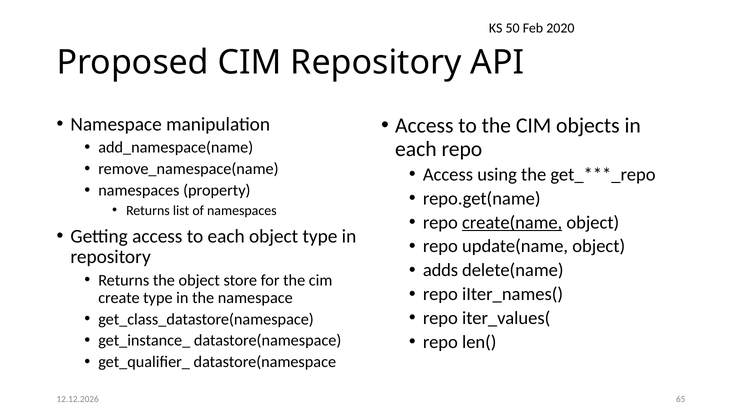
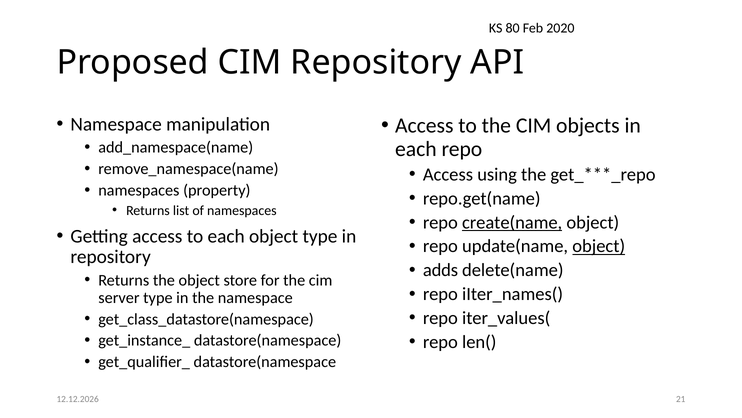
50: 50 -> 80 (513, 28)
object underline: none -> present (599, 246)
create: create -> server (119, 297)
65: 65 -> 21 (681, 398)
